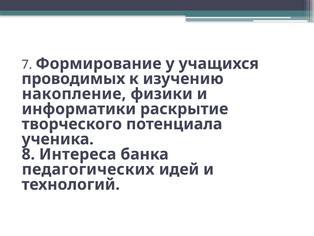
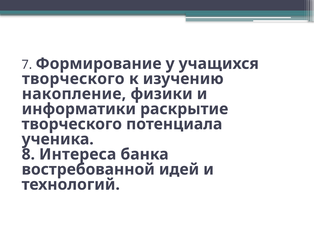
проводимых: проводимых -> творческого (73, 79)
педагогических: педагогических -> востребованной (88, 169)
